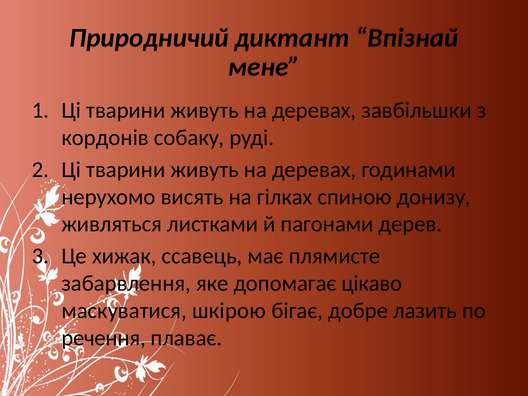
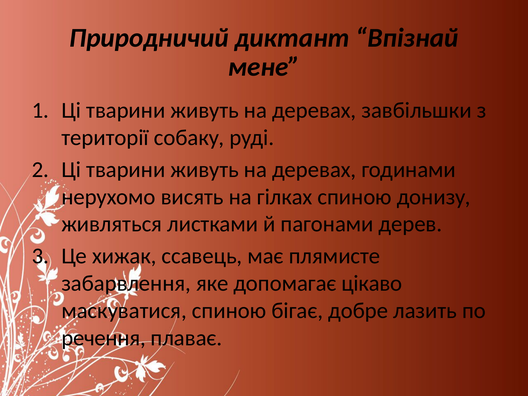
кордонів: кордонів -> території (105, 138)
маскуватися шкірою: шкірою -> спиною (229, 311)
